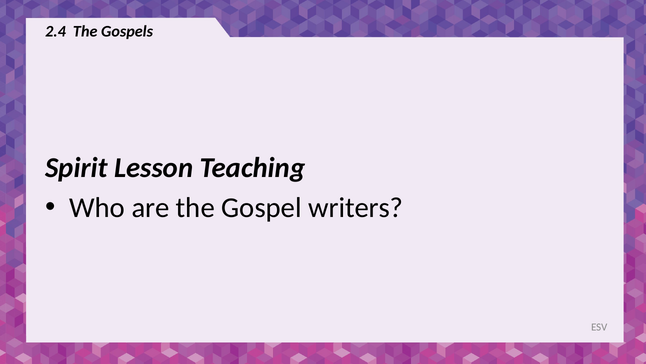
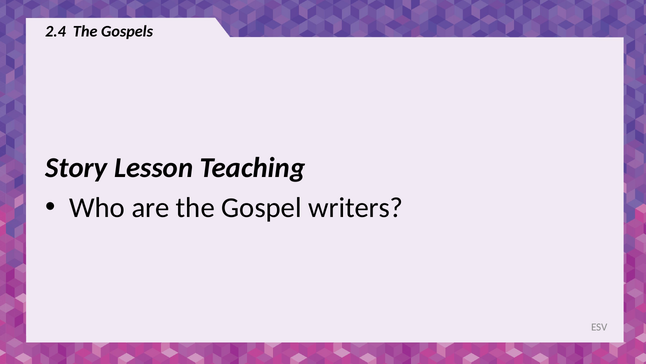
Spirit: Spirit -> Story (76, 168)
